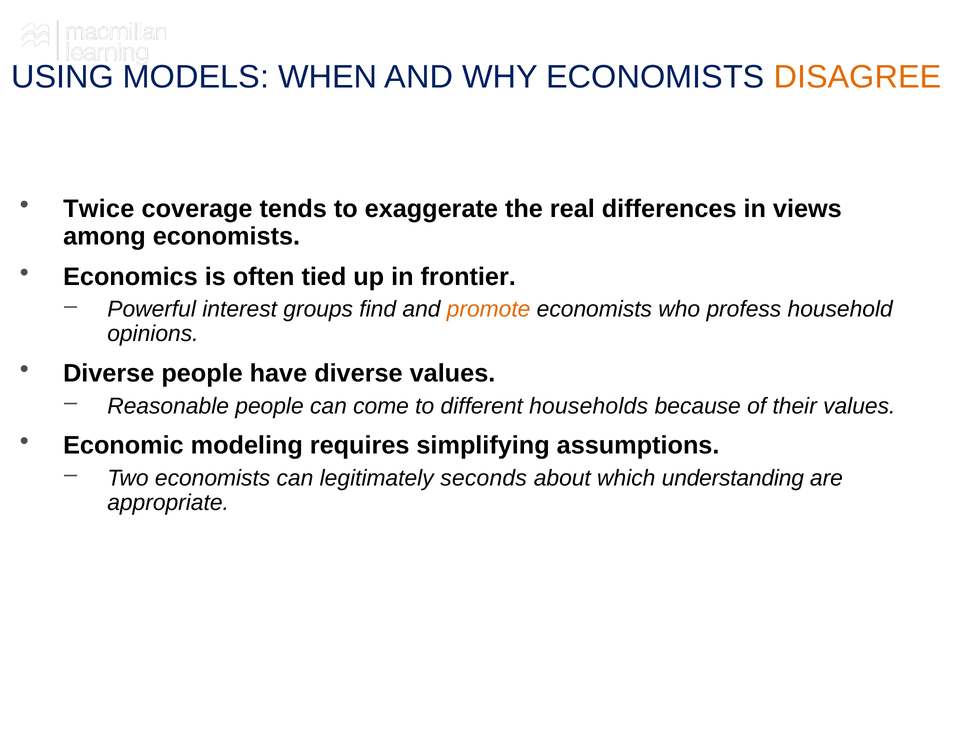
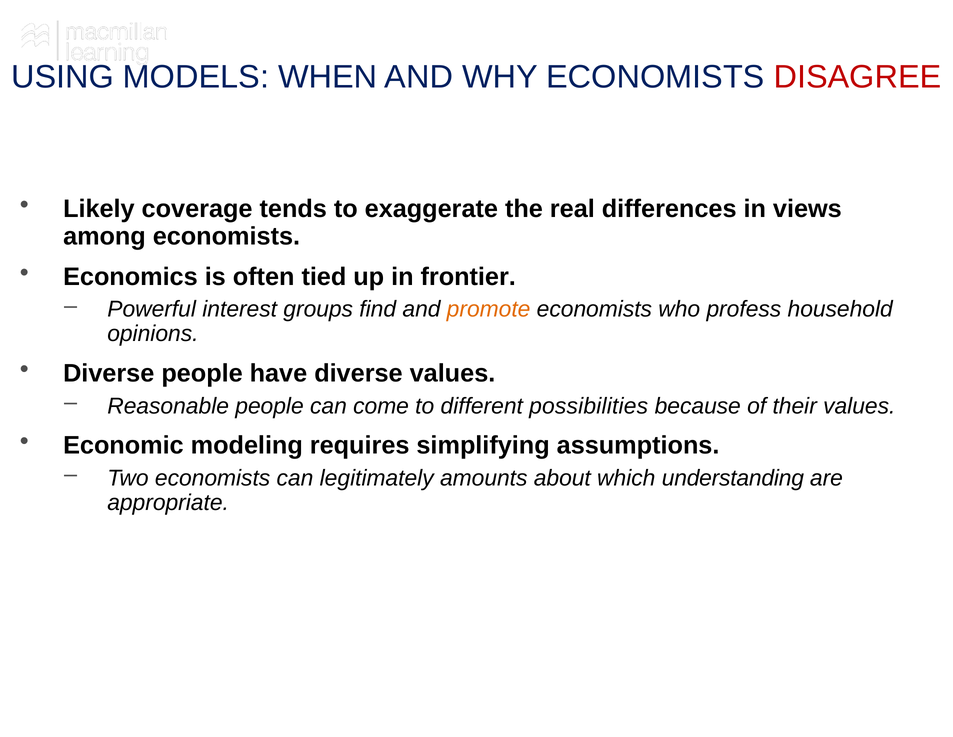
DISAGREE colour: orange -> red (857, 77)
Twice: Twice -> Likely (99, 209)
households: households -> possibilities (589, 406)
seconds: seconds -> amounts (484, 478)
